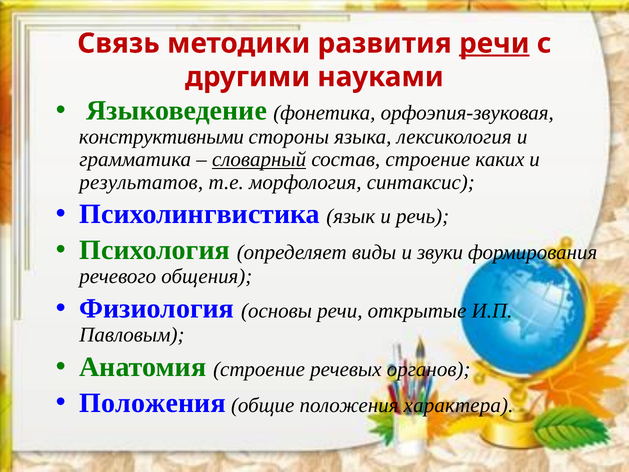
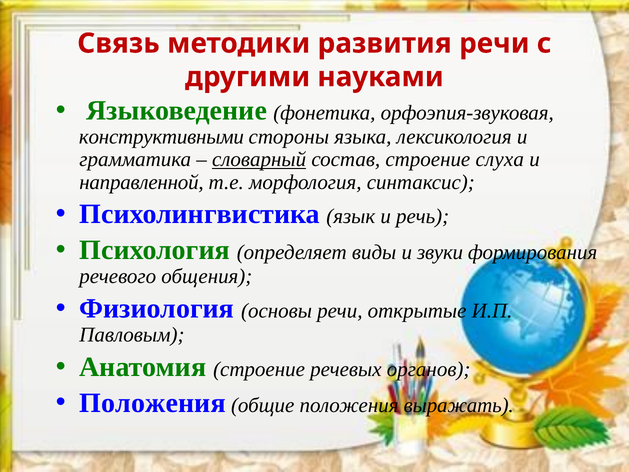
речи underline: present -> none (494, 43)
каких: каких -> слуха (500, 159)
результатов: результатов -> направленной (141, 182)
характера: характера -> выражать (459, 405)
